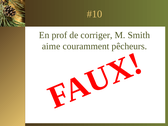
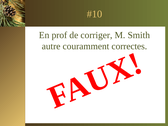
aime: aime -> autre (51, 46)
pêcheurs: pêcheurs -> correctes (129, 46)
